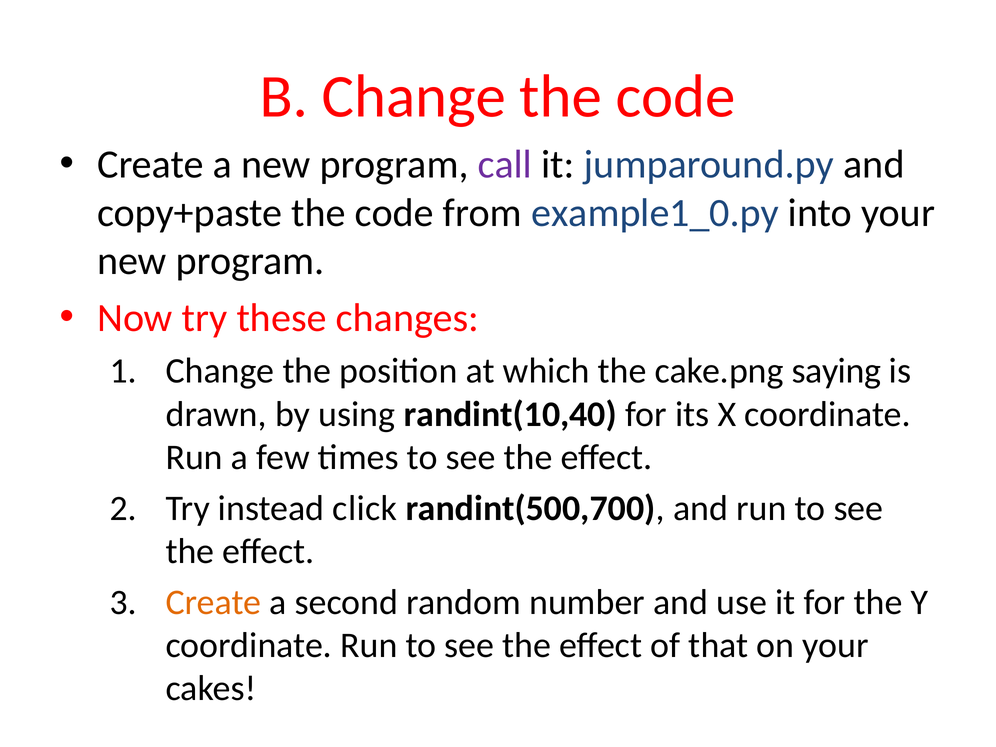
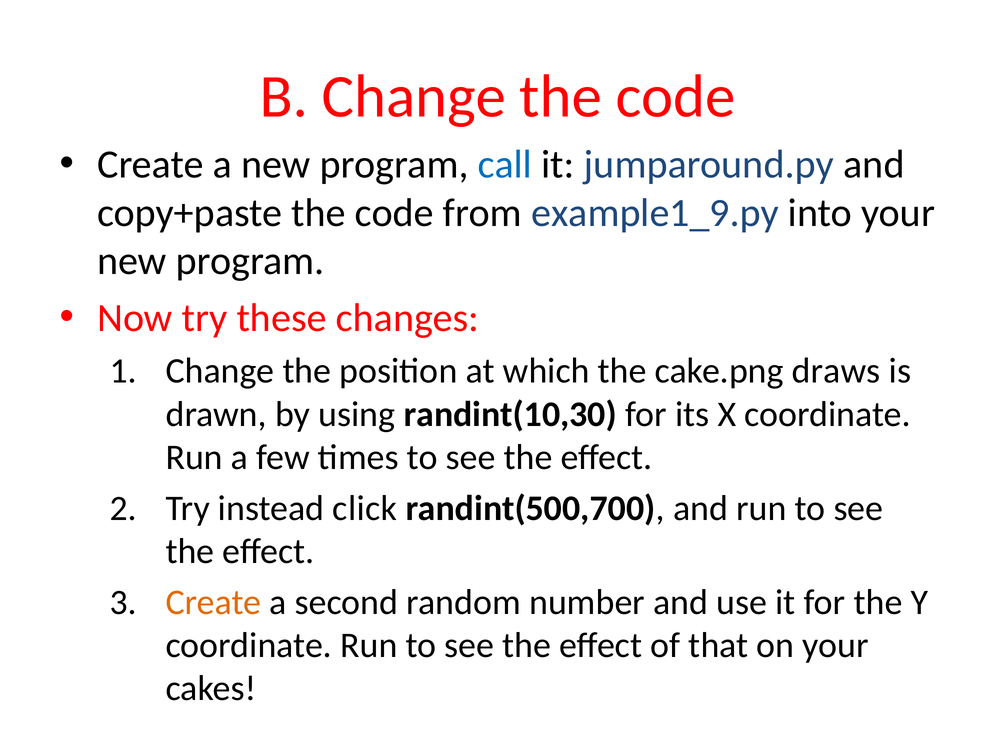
call colour: purple -> blue (505, 165)
example1_0.py: example1_0.py -> example1_9.py (655, 213)
saying: saying -> draws (836, 371)
randint(10,40: randint(10,40 -> randint(10,30 (510, 414)
